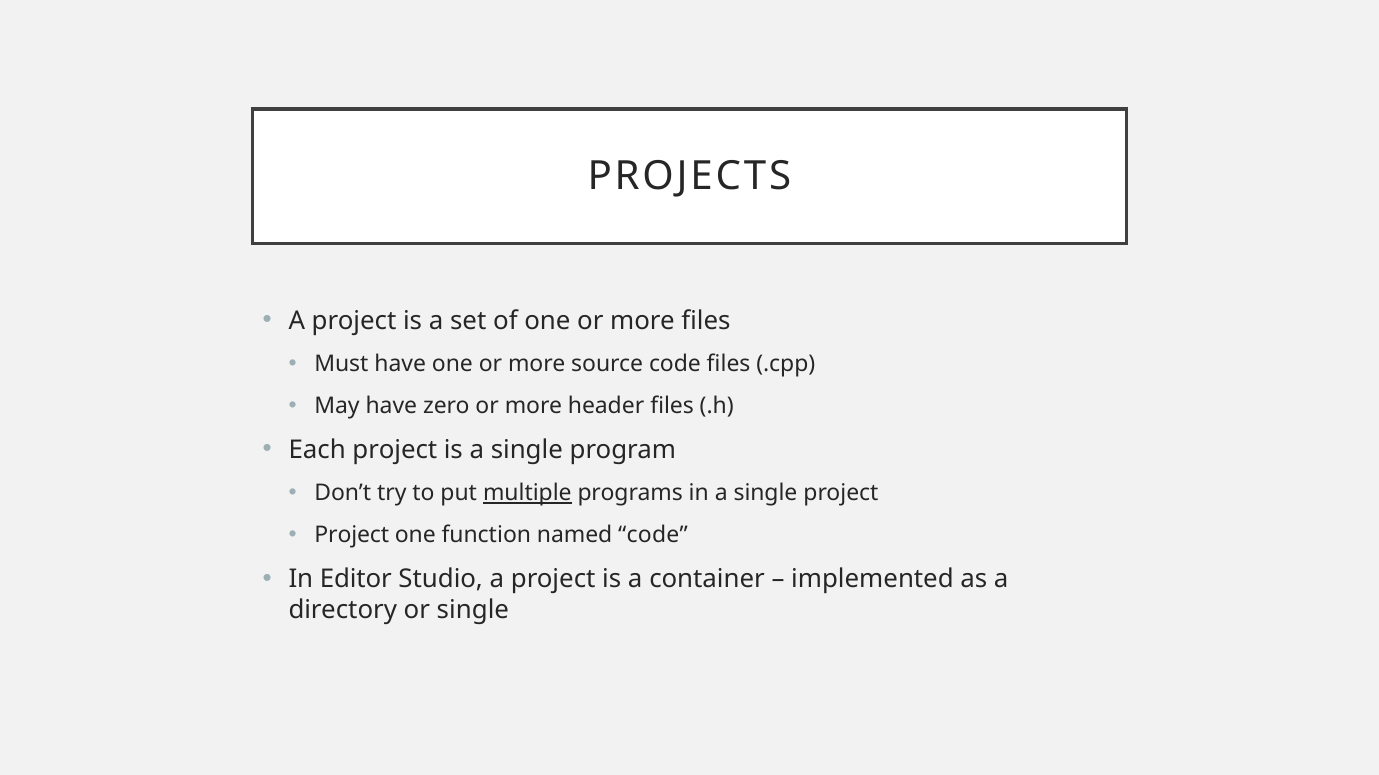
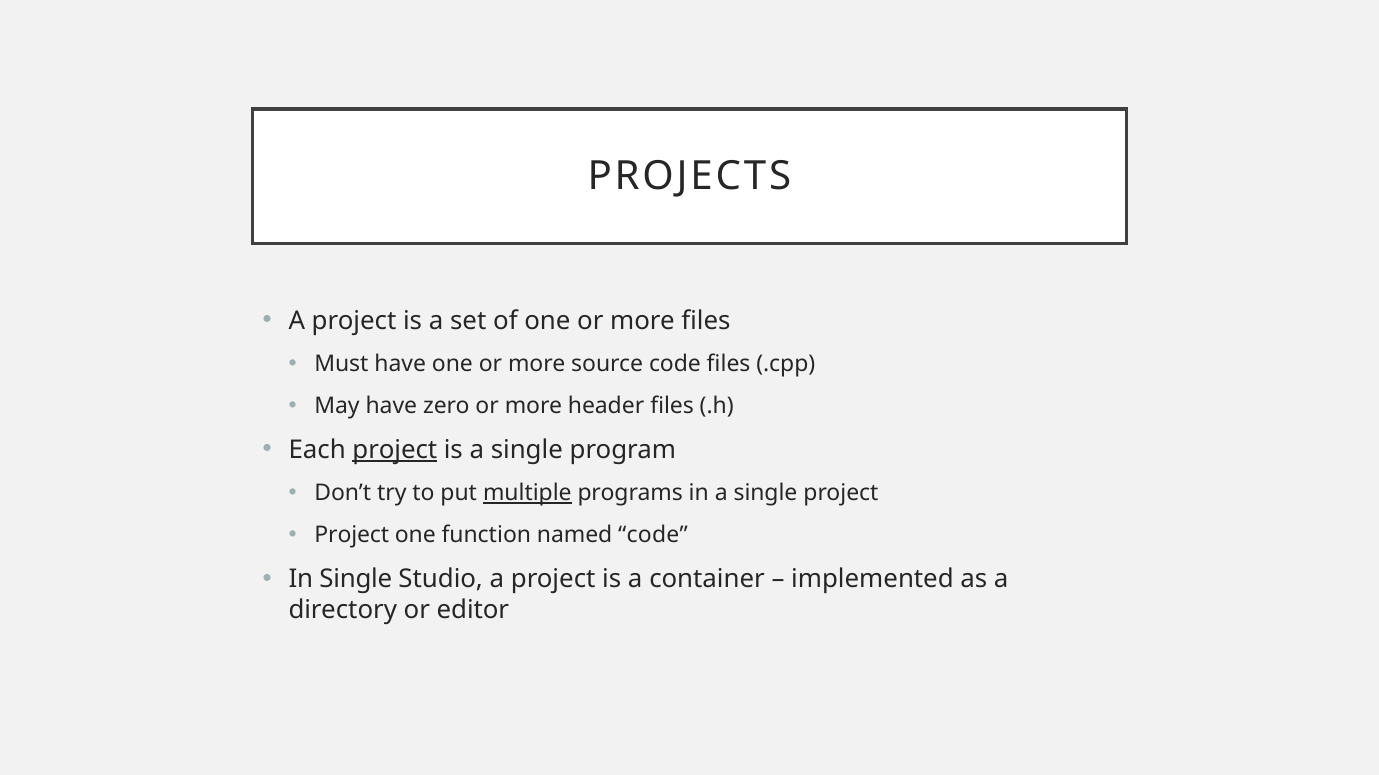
project underline: none -> present (395, 450)
In Editor: Editor -> Single (356, 579)
or single: single -> editor (473, 610)
